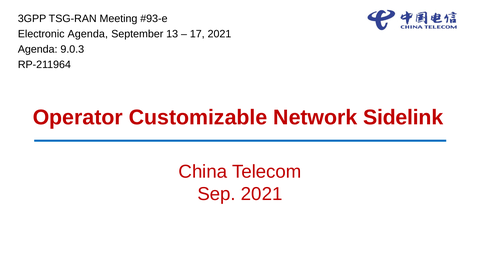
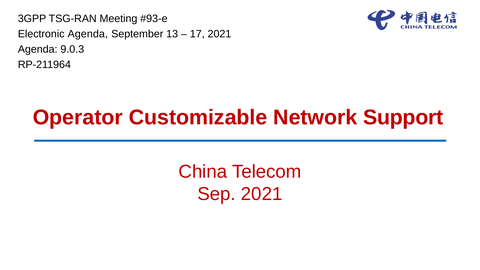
Sidelink: Sidelink -> Support (403, 117)
